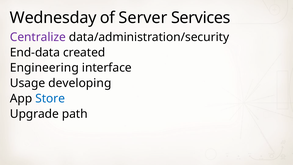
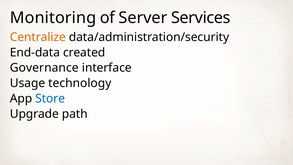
Wednesday: Wednesday -> Monitoring (53, 18)
Centralize colour: purple -> orange (38, 37)
Engineering: Engineering -> Governance (44, 68)
developing: developing -> technology (80, 83)
